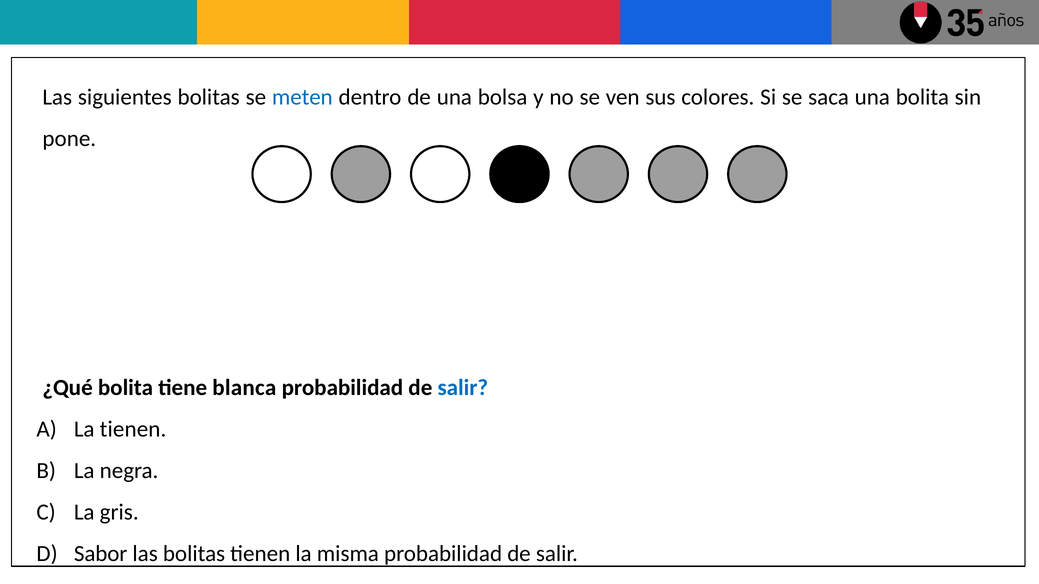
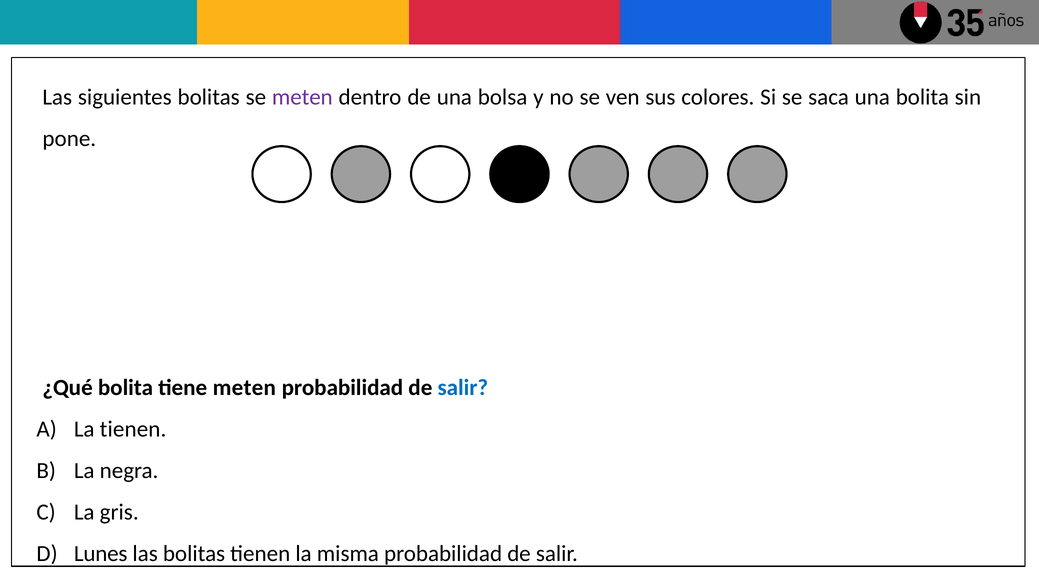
meten colour: blue -> purple (302, 97)
tiene blanca: blanca -> meten (244, 388)
Sabor: Sabor -> Lunes (101, 554)
